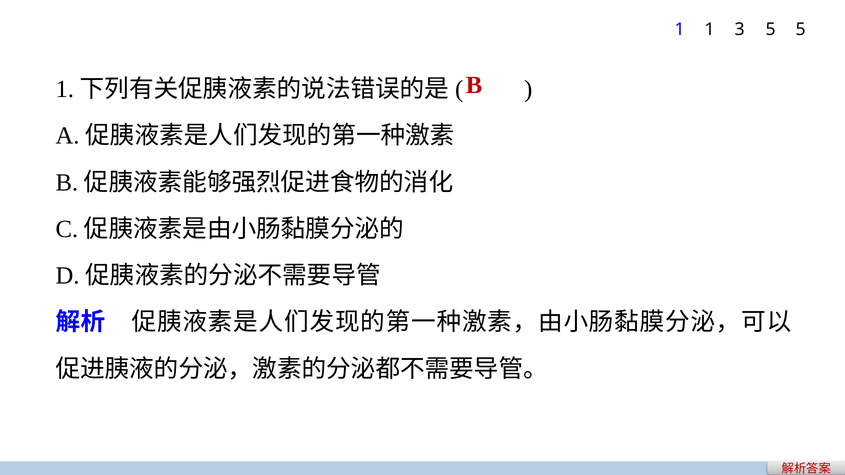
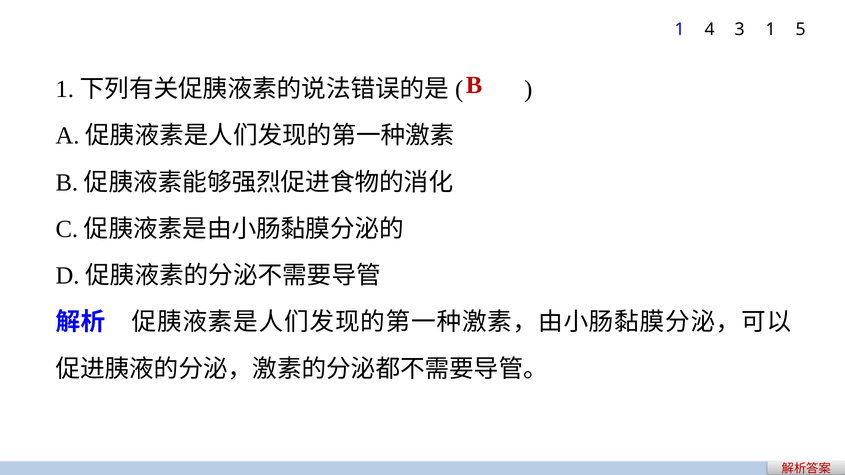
1 1: 1 -> 4 (710, 29)
3 5: 5 -> 1 (771, 29)
